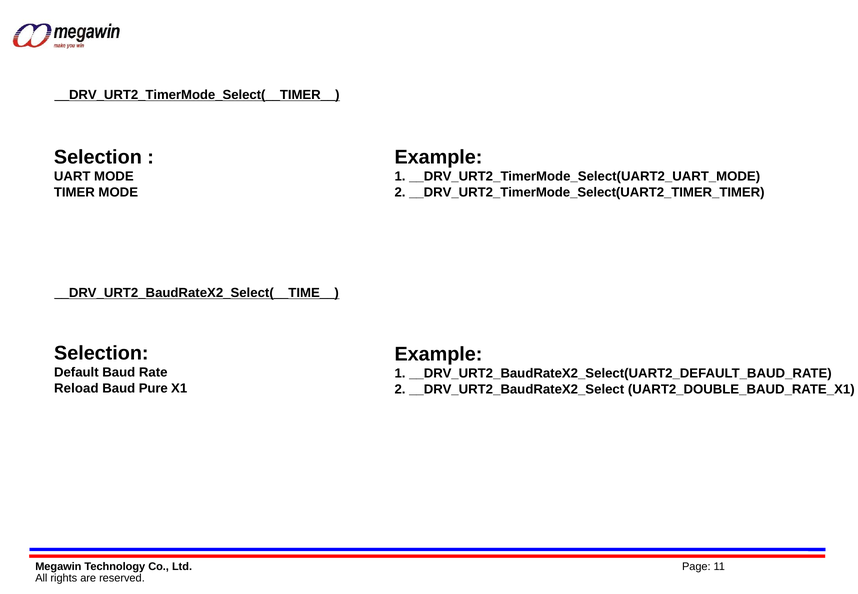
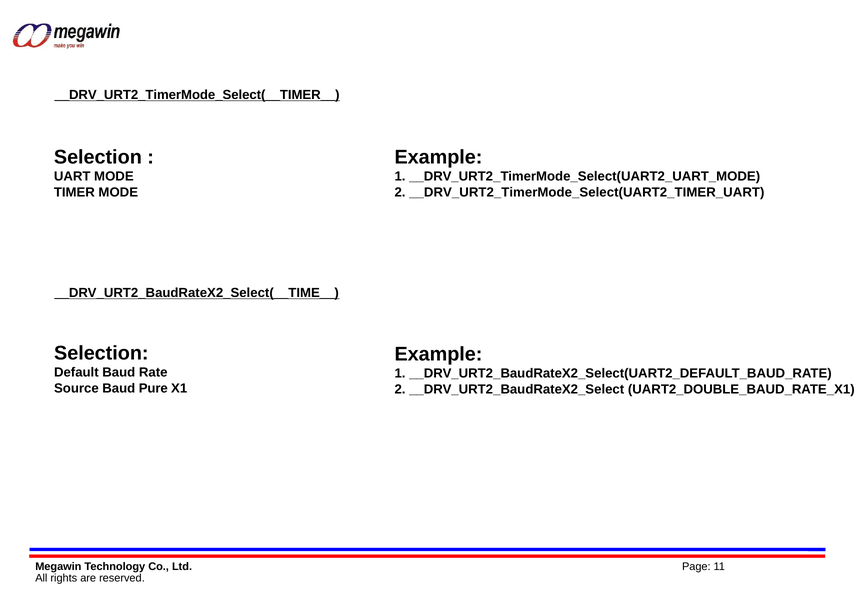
__DRV_URT2_TimerMode_Select(UART2_TIMER_TIMER: __DRV_URT2_TimerMode_Select(UART2_TIMER_TIMER -> __DRV_URT2_TimerMode_Select(UART2_TIMER_UART (587, 192)
Reload: Reload -> Source (76, 388)
